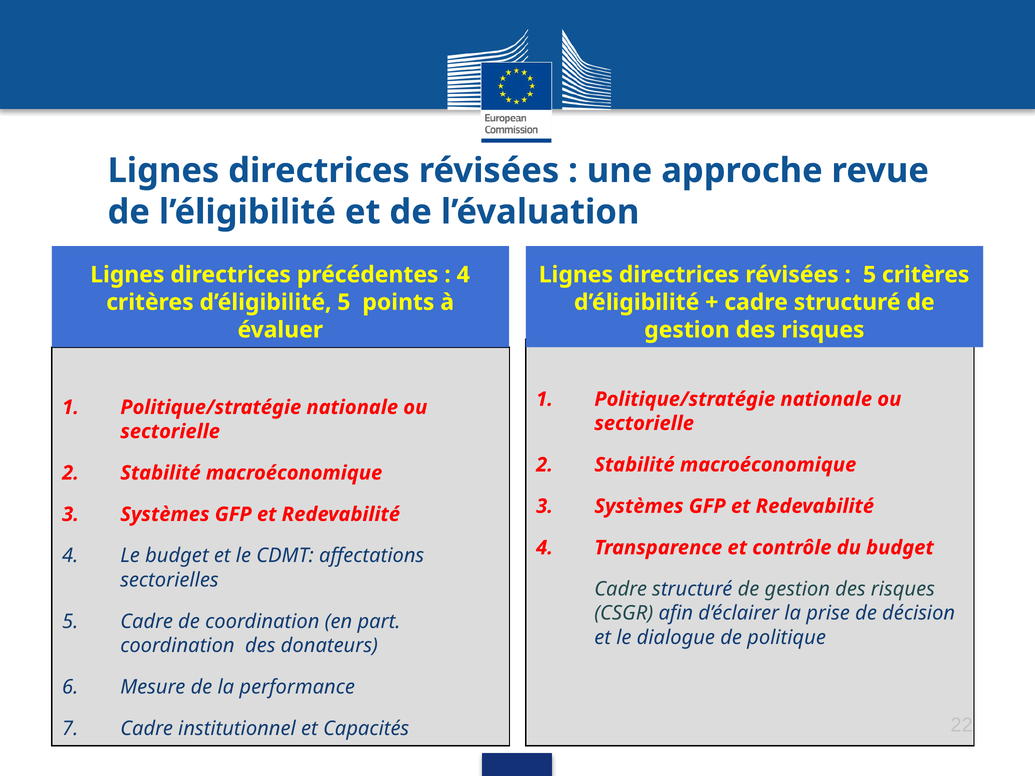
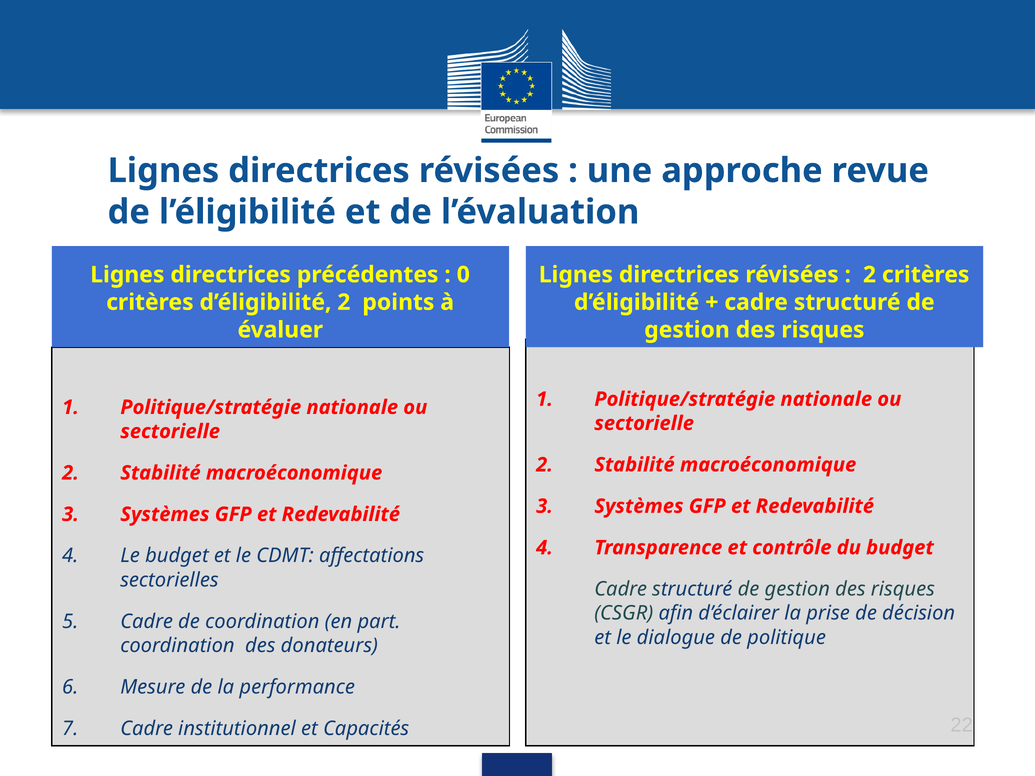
4: 4 -> 0 (463, 275)
5: 5 -> 2 (870, 275)
d’éligibilité 5: 5 -> 2 (344, 302)
